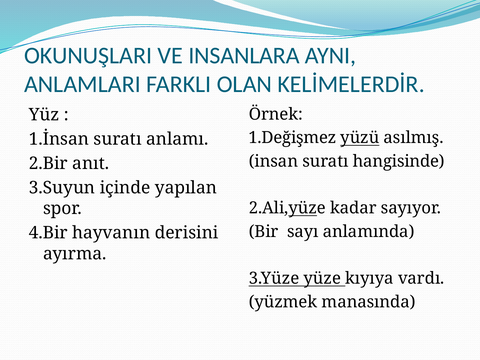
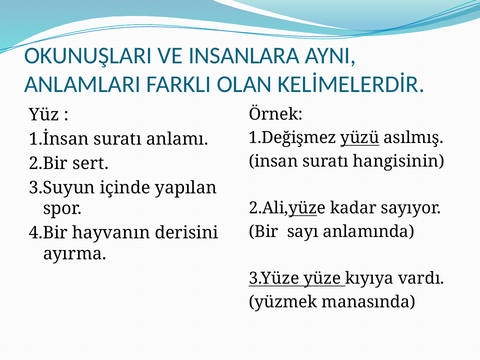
hangisinde: hangisinde -> hangisinin (399, 161)
anıt: anıt -> sert (91, 163)
